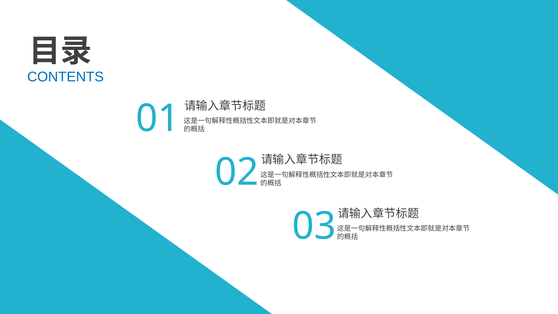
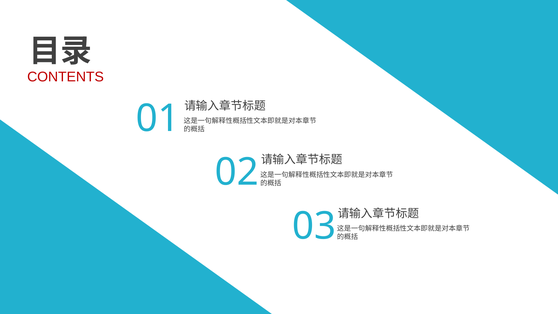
CONTENTS colour: blue -> red (65, 77)
